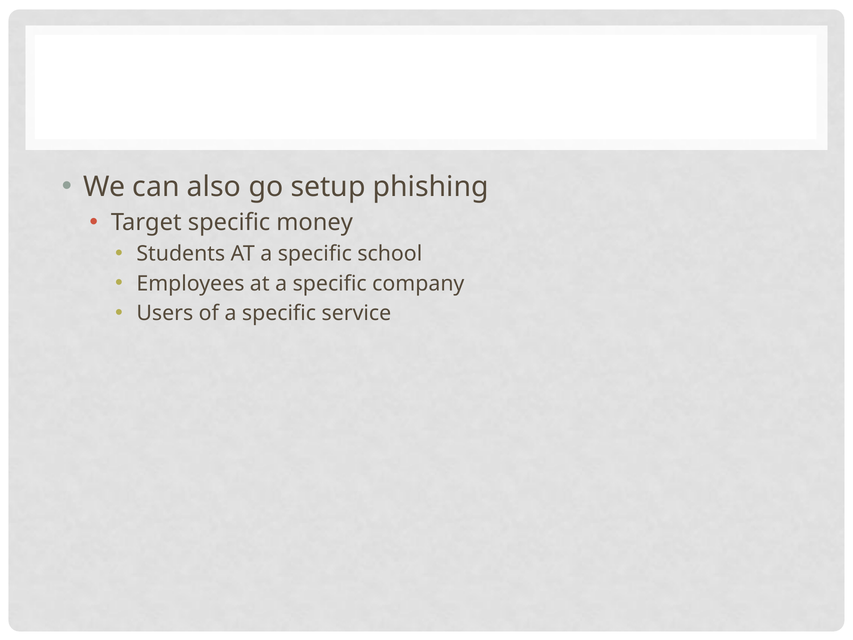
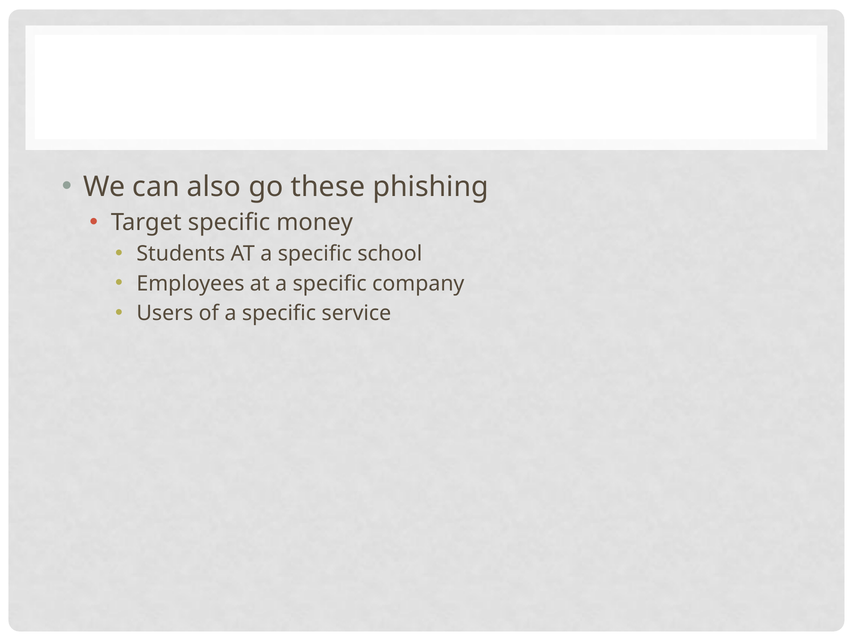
setup: setup -> these (328, 187)
